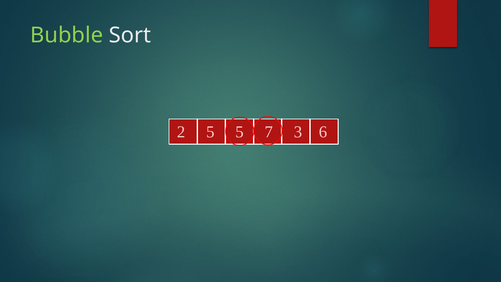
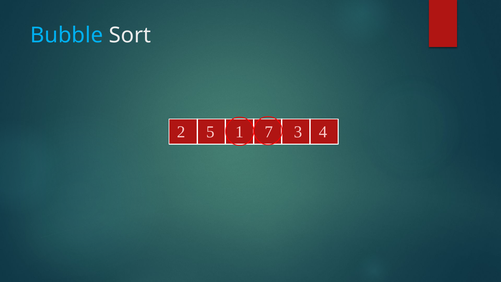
Bubble colour: light green -> light blue (67, 35)
5 5: 5 -> 1 (239, 132)
6: 6 -> 4 (323, 132)
